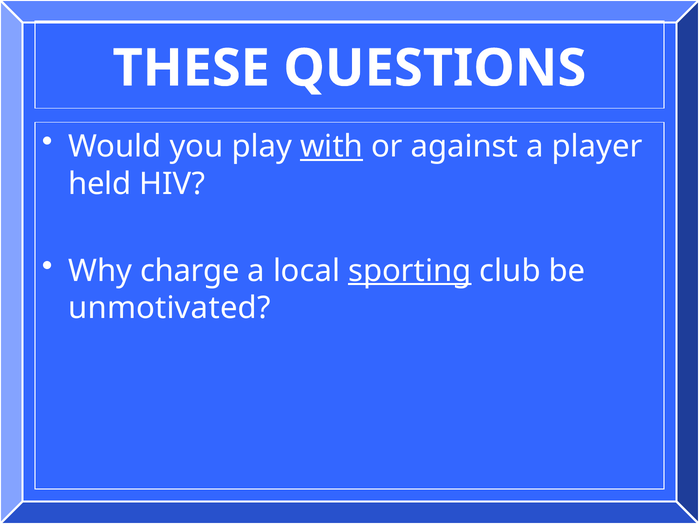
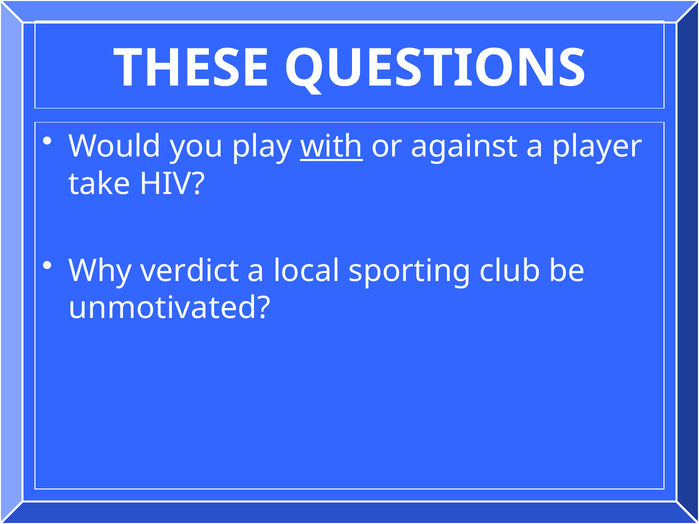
held: held -> take (100, 184)
charge: charge -> verdict (190, 271)
sporting underline: present -> none (410, 271)
